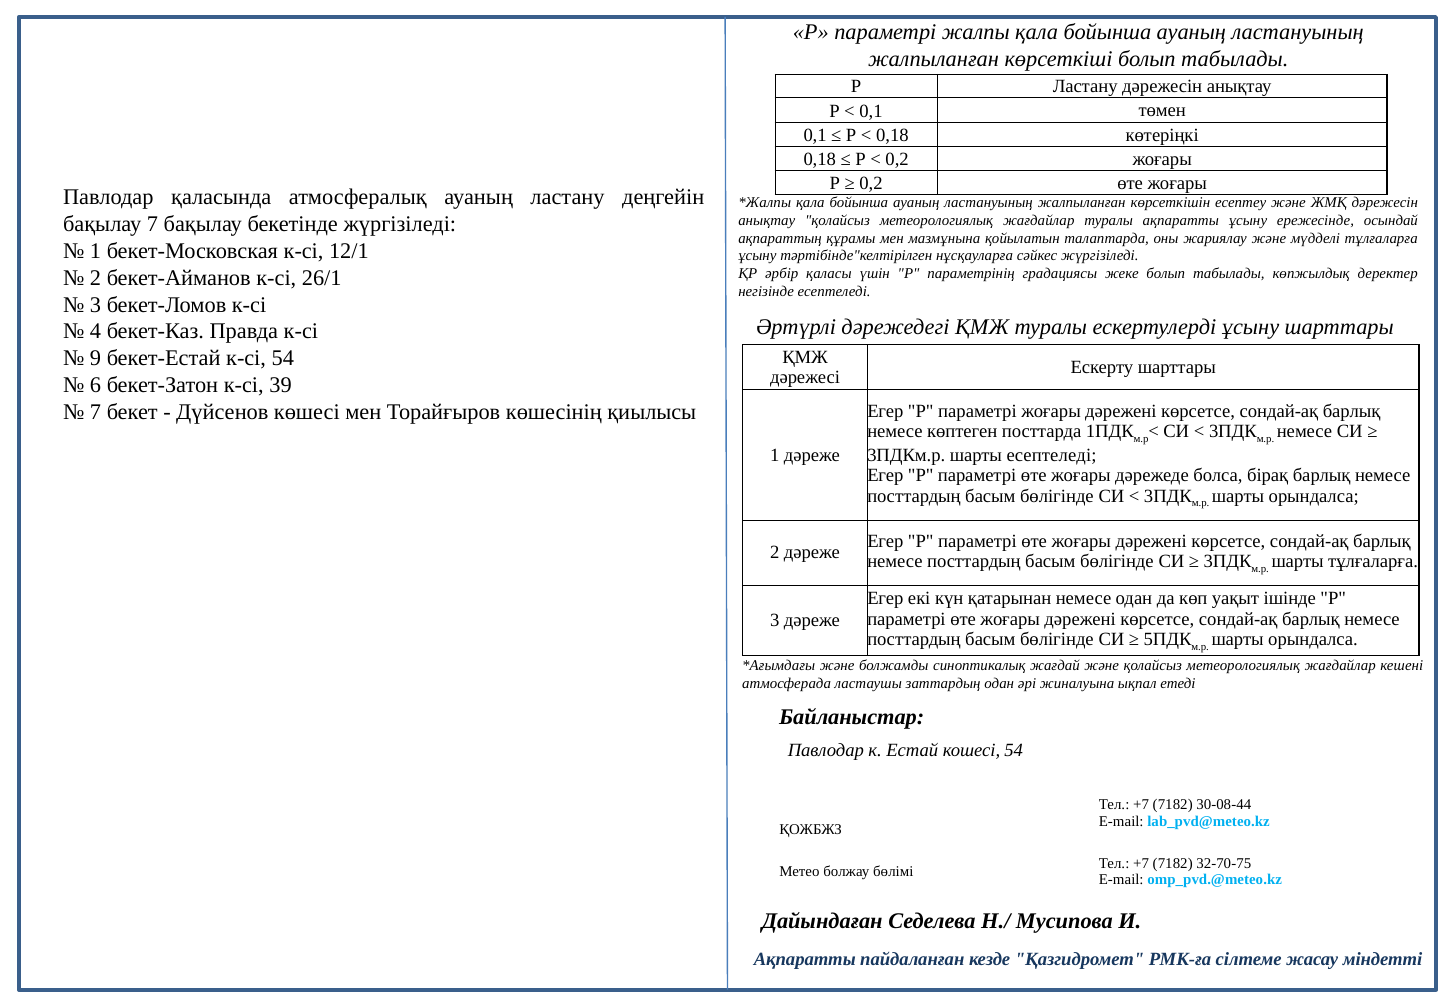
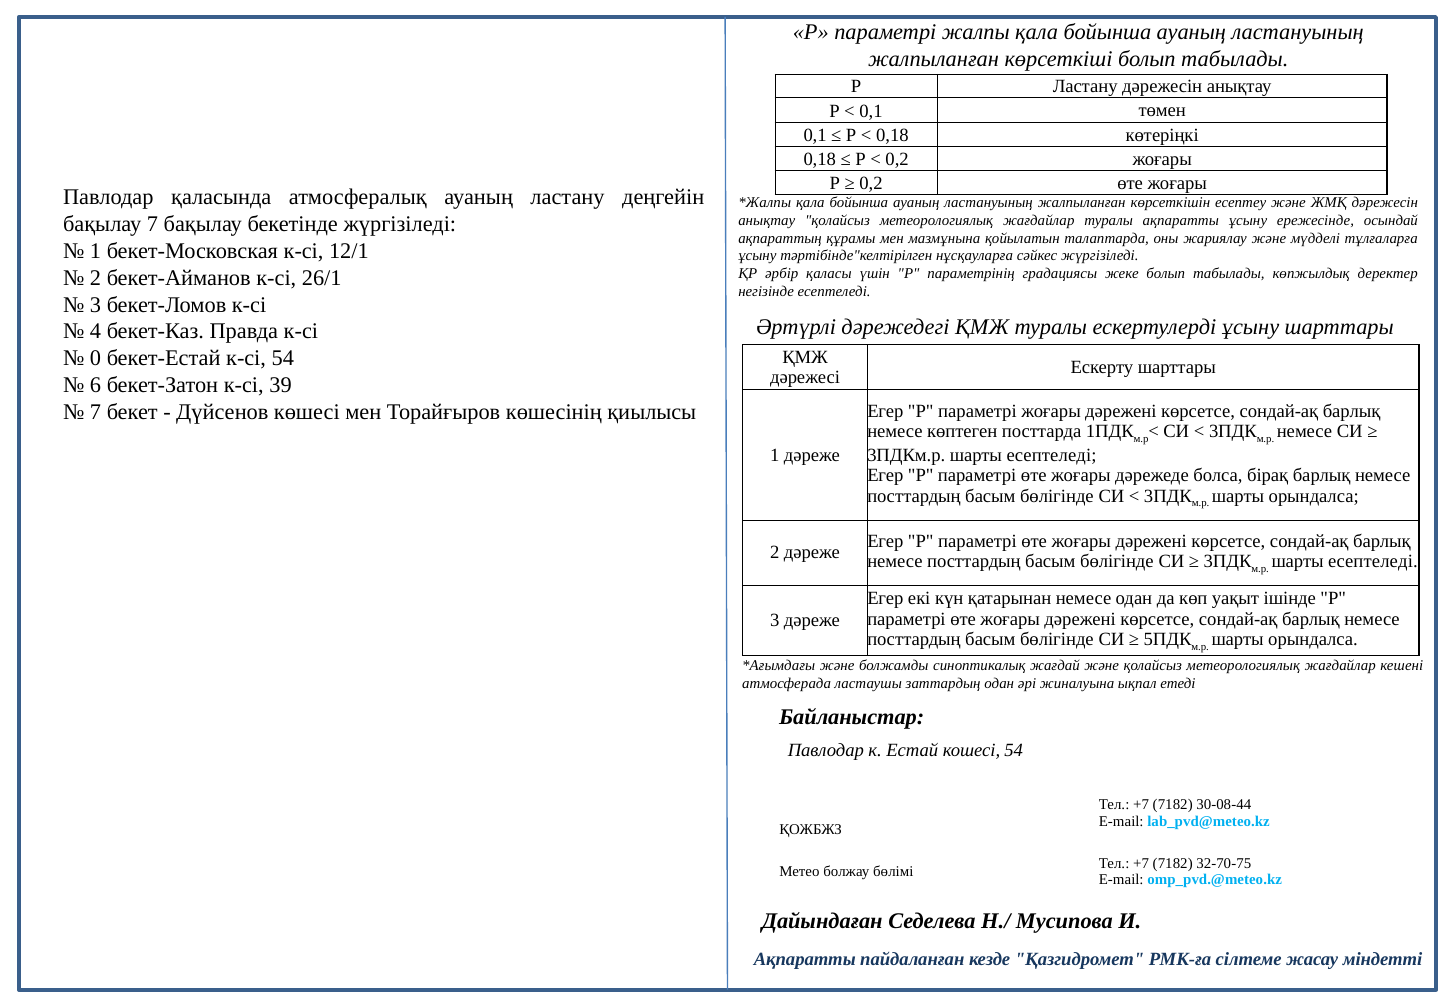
9: 9 -> 0 (96, 358)
тұлғаларға: тұлғаларға -> есептеледі (1373, 562)
